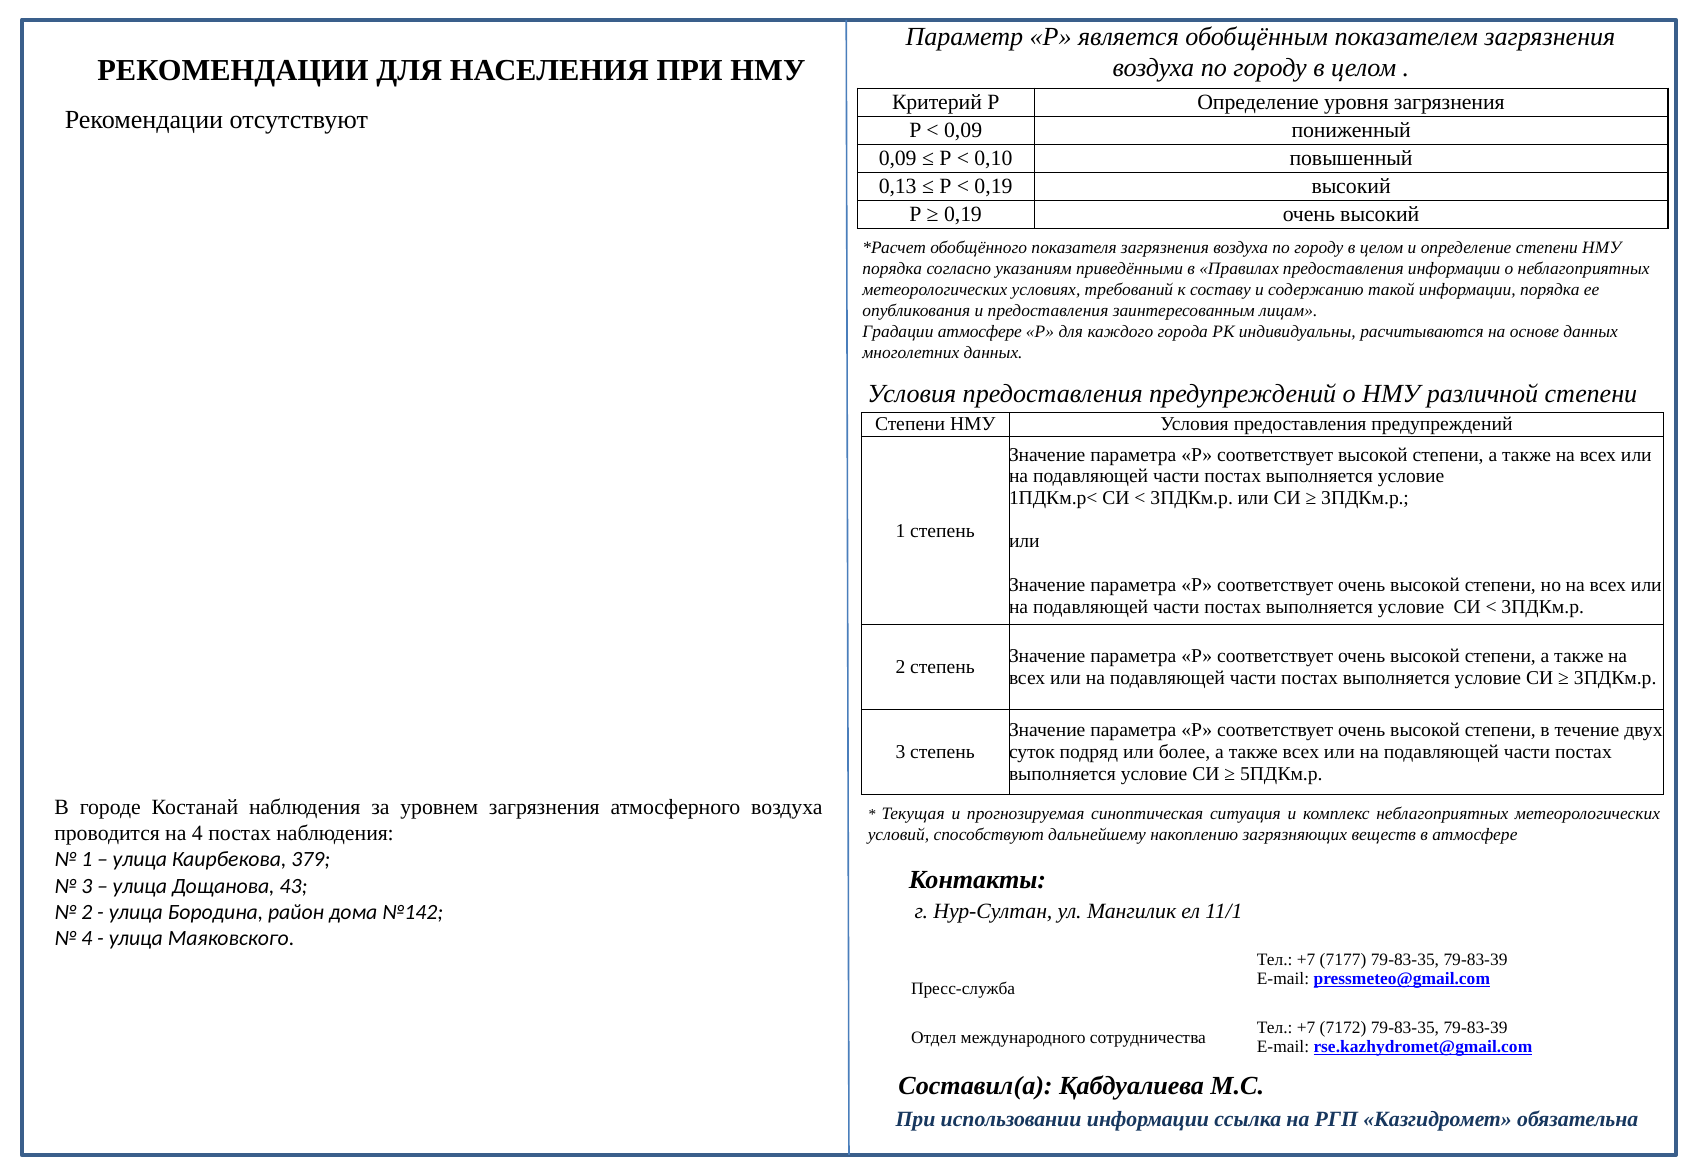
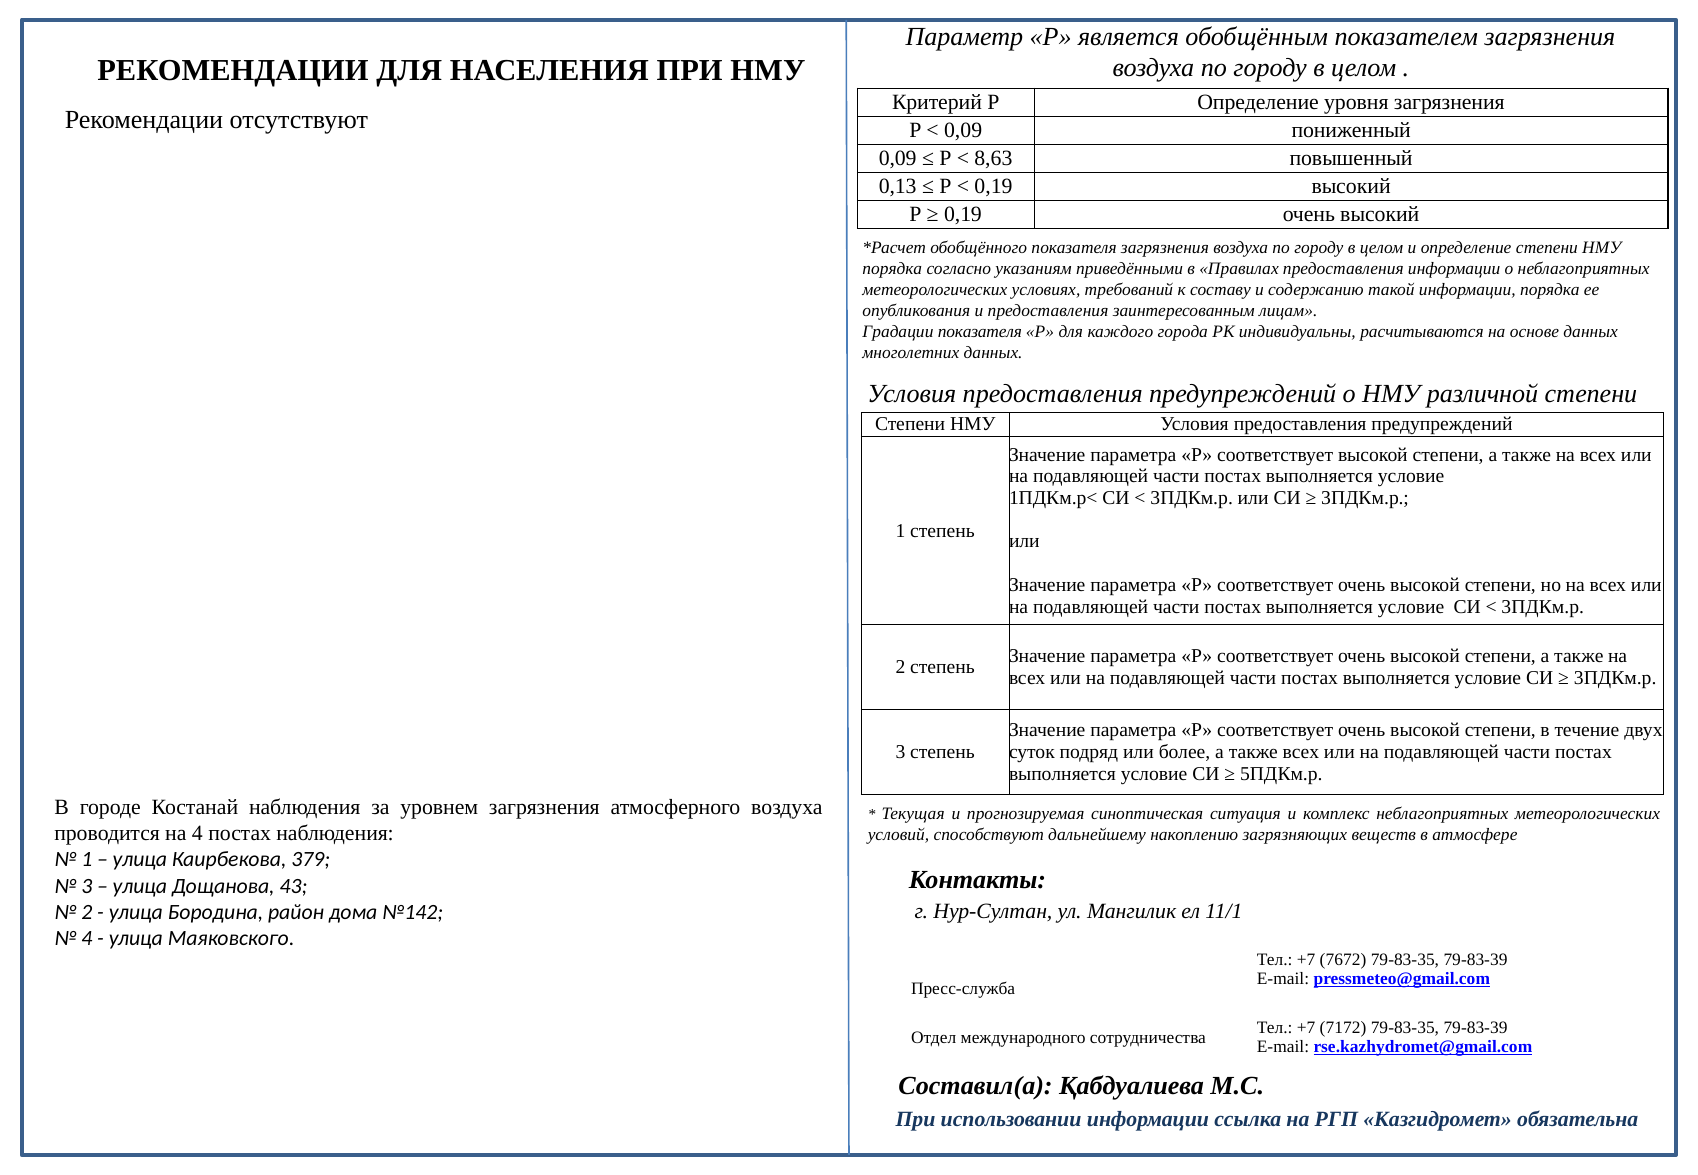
0,10: 0,10 -> 8,63 (993, 158)
Градации атмосфере: атмосфере -> показателя (980, 332)
7177: 7177 -> 7672 (1343, 960)
